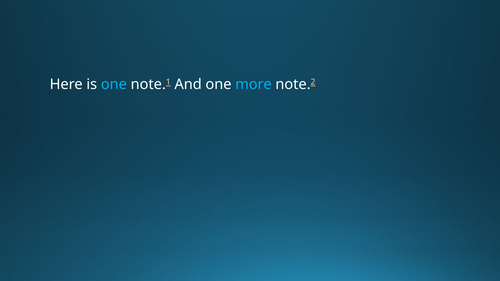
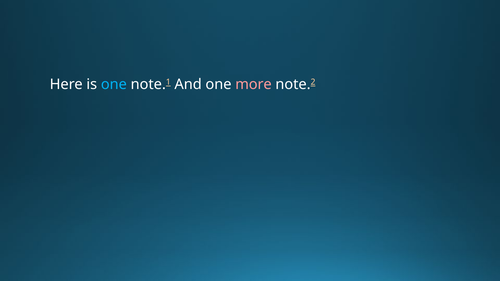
more colour: light blue -> pink (254, 85)
